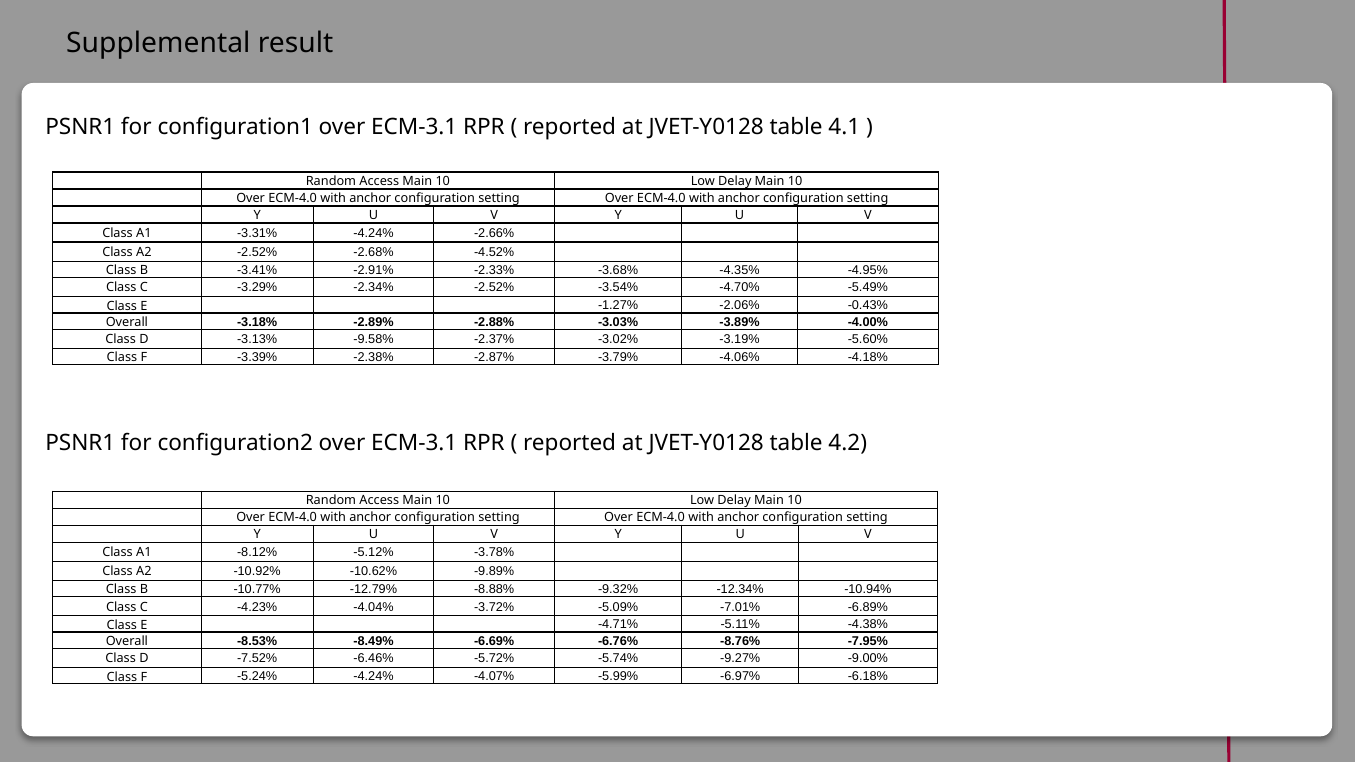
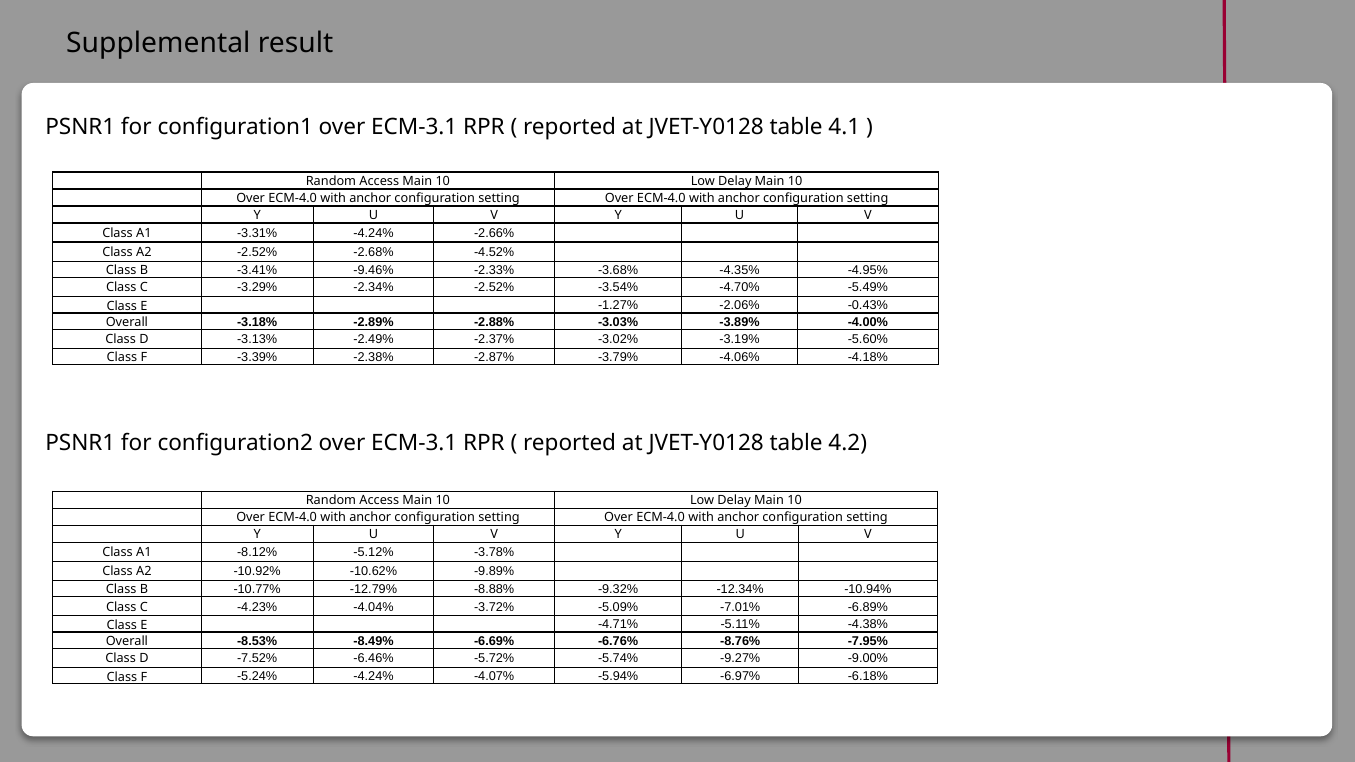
-2.91%: -2.91% -> -9.46% (374, 270)
-9.58%: -9.58% -> -2.49% (374, 340)
-5.99%: -5.99% -> -5.94% (618, 677)
